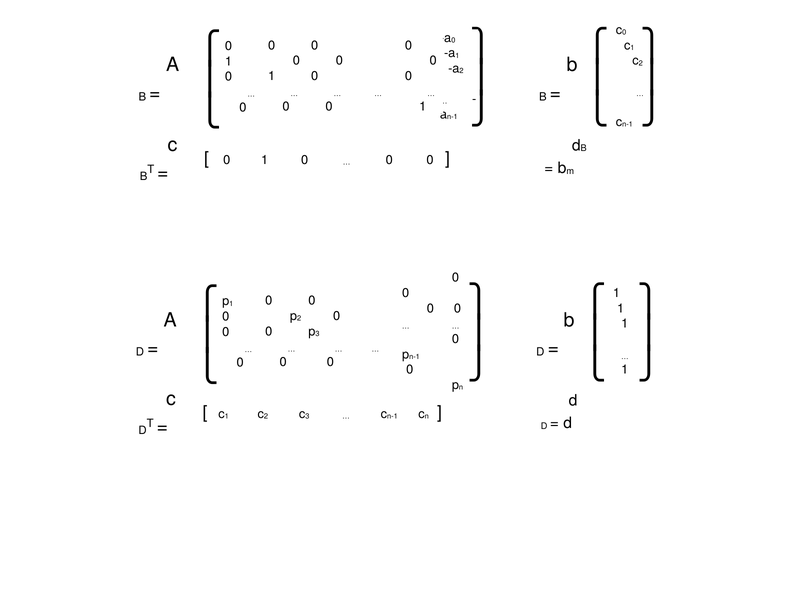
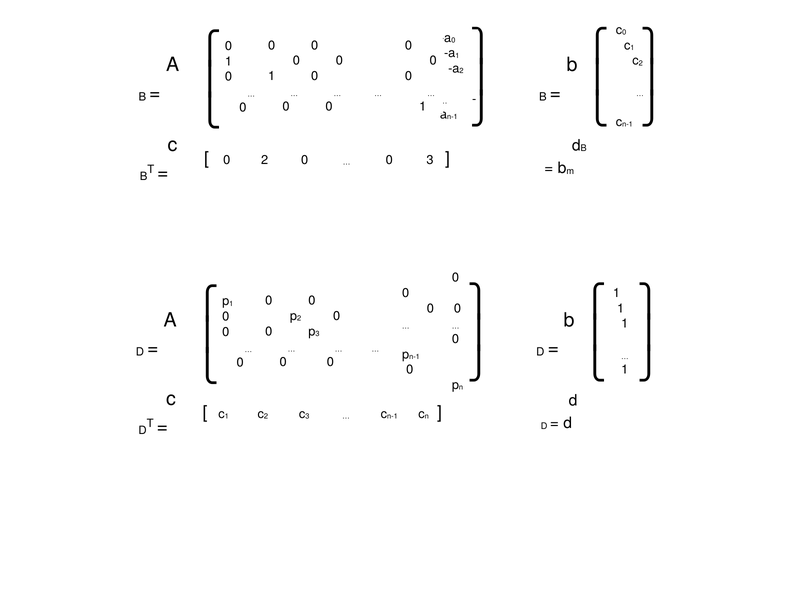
1: 1 -> 2 (265, 160)
0: 0 -> 3 (430, 160)
